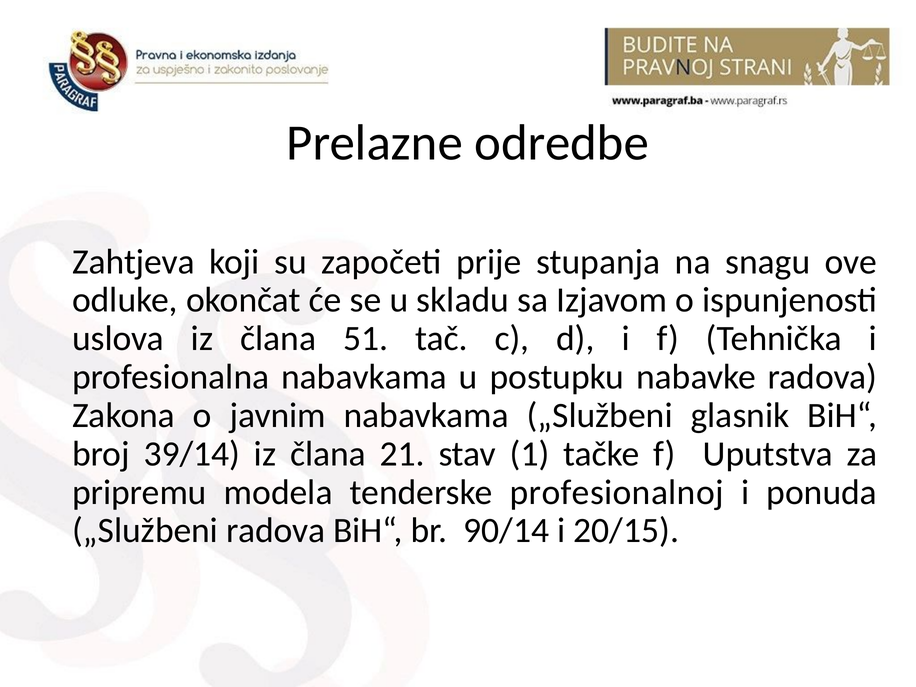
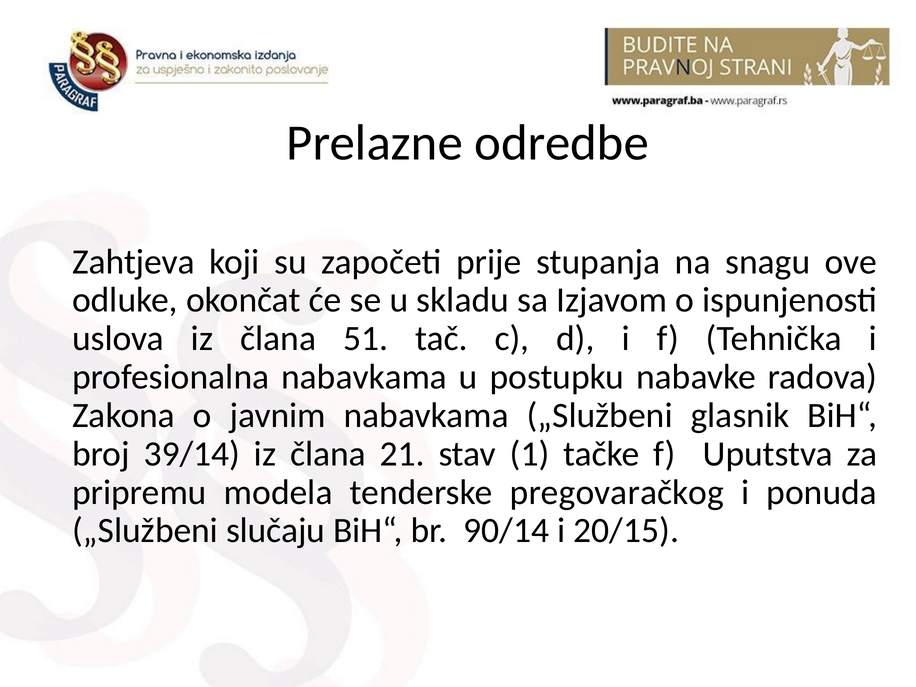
profesionalnoj: profesionalnoj -> pregovaračkog (617, 492)
„Službeni radova: radova -> slučaju (276, 531)
